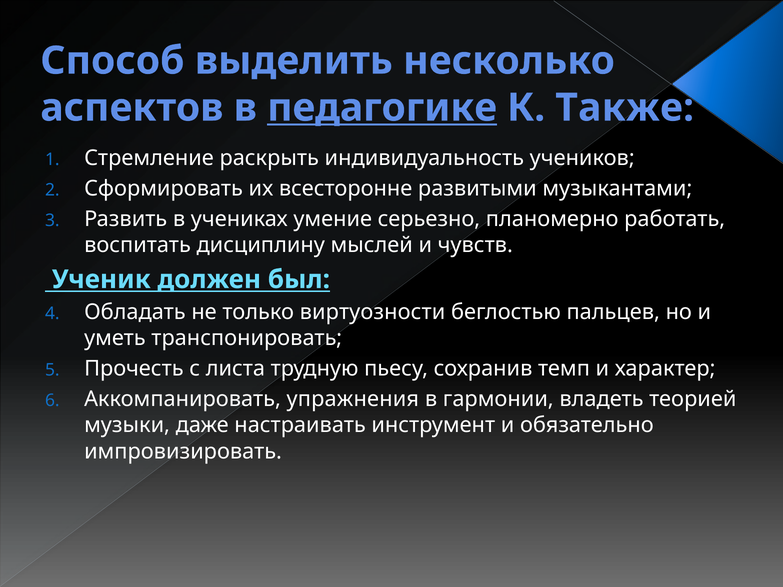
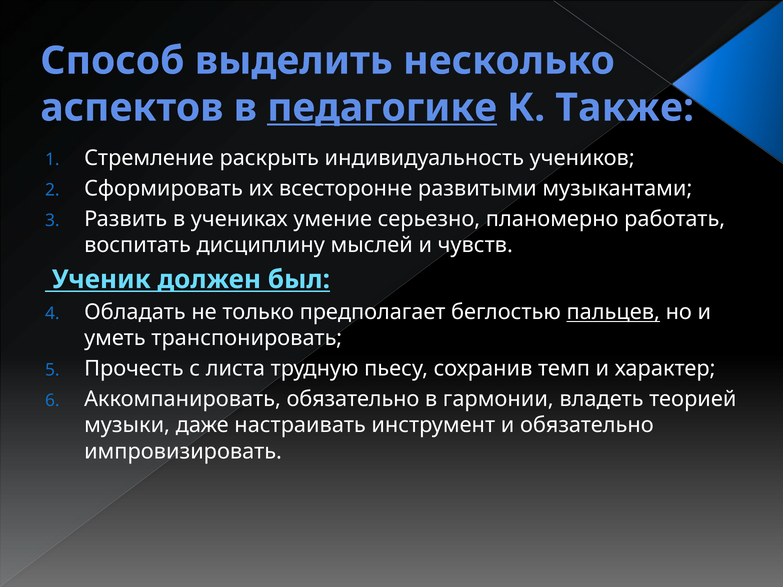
виртуозности: виртуозности -> предполагает (373, 312)
пальцев underline: none -> present (613, 312)
Аккомпанировать упражнения: упражнения -> обязательно (353, 399)
